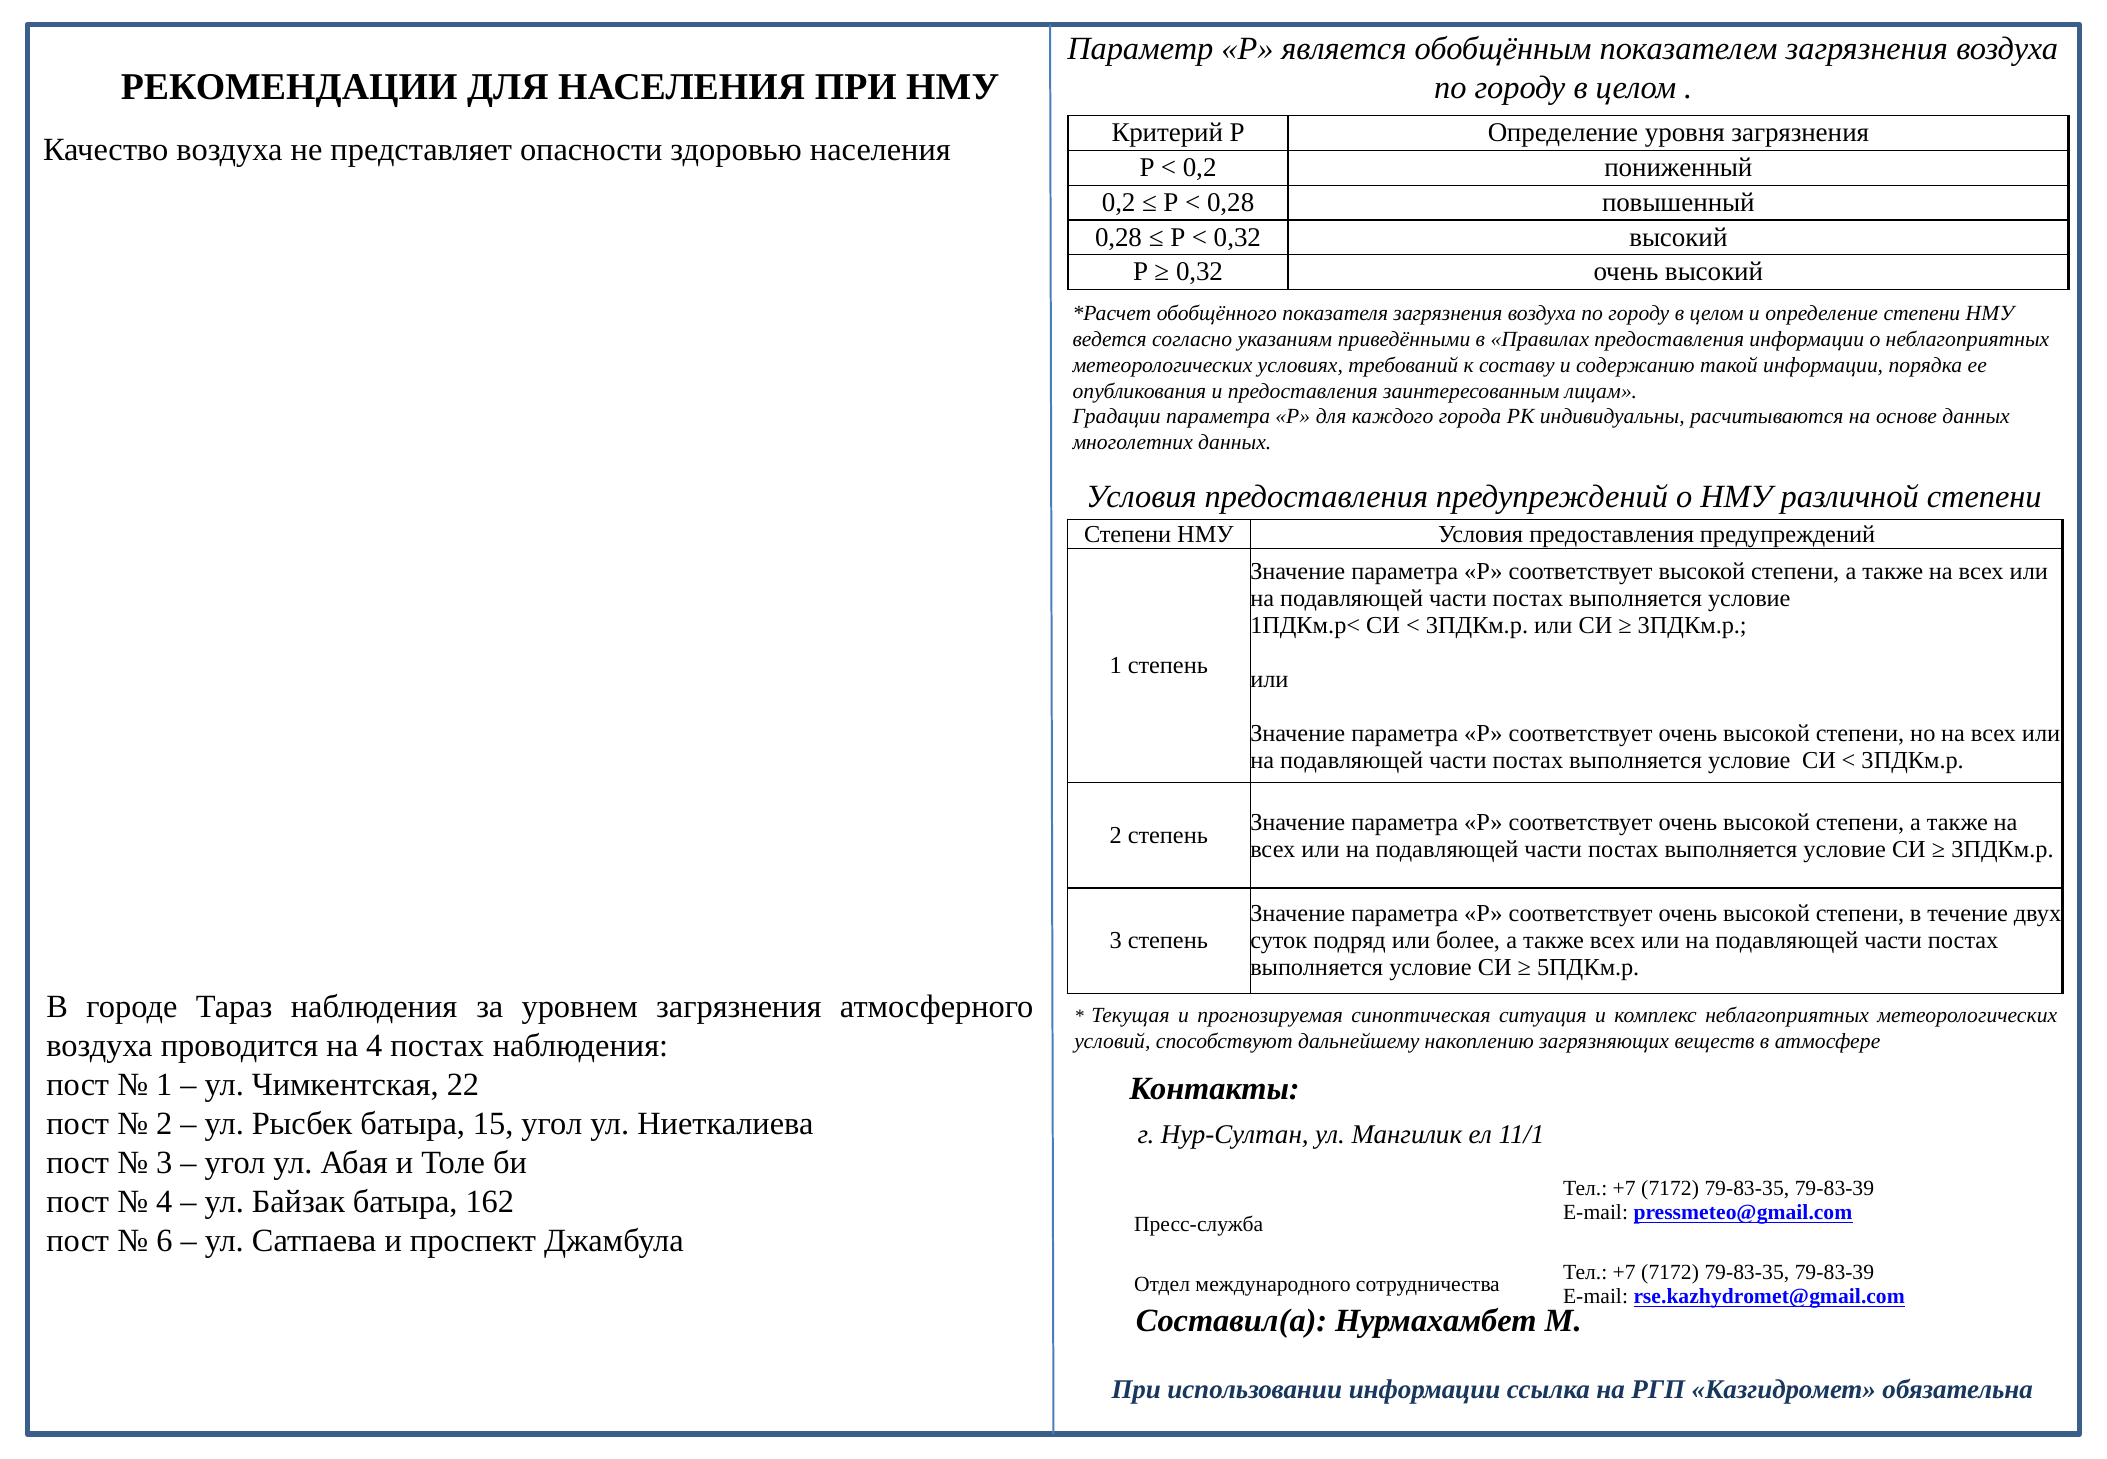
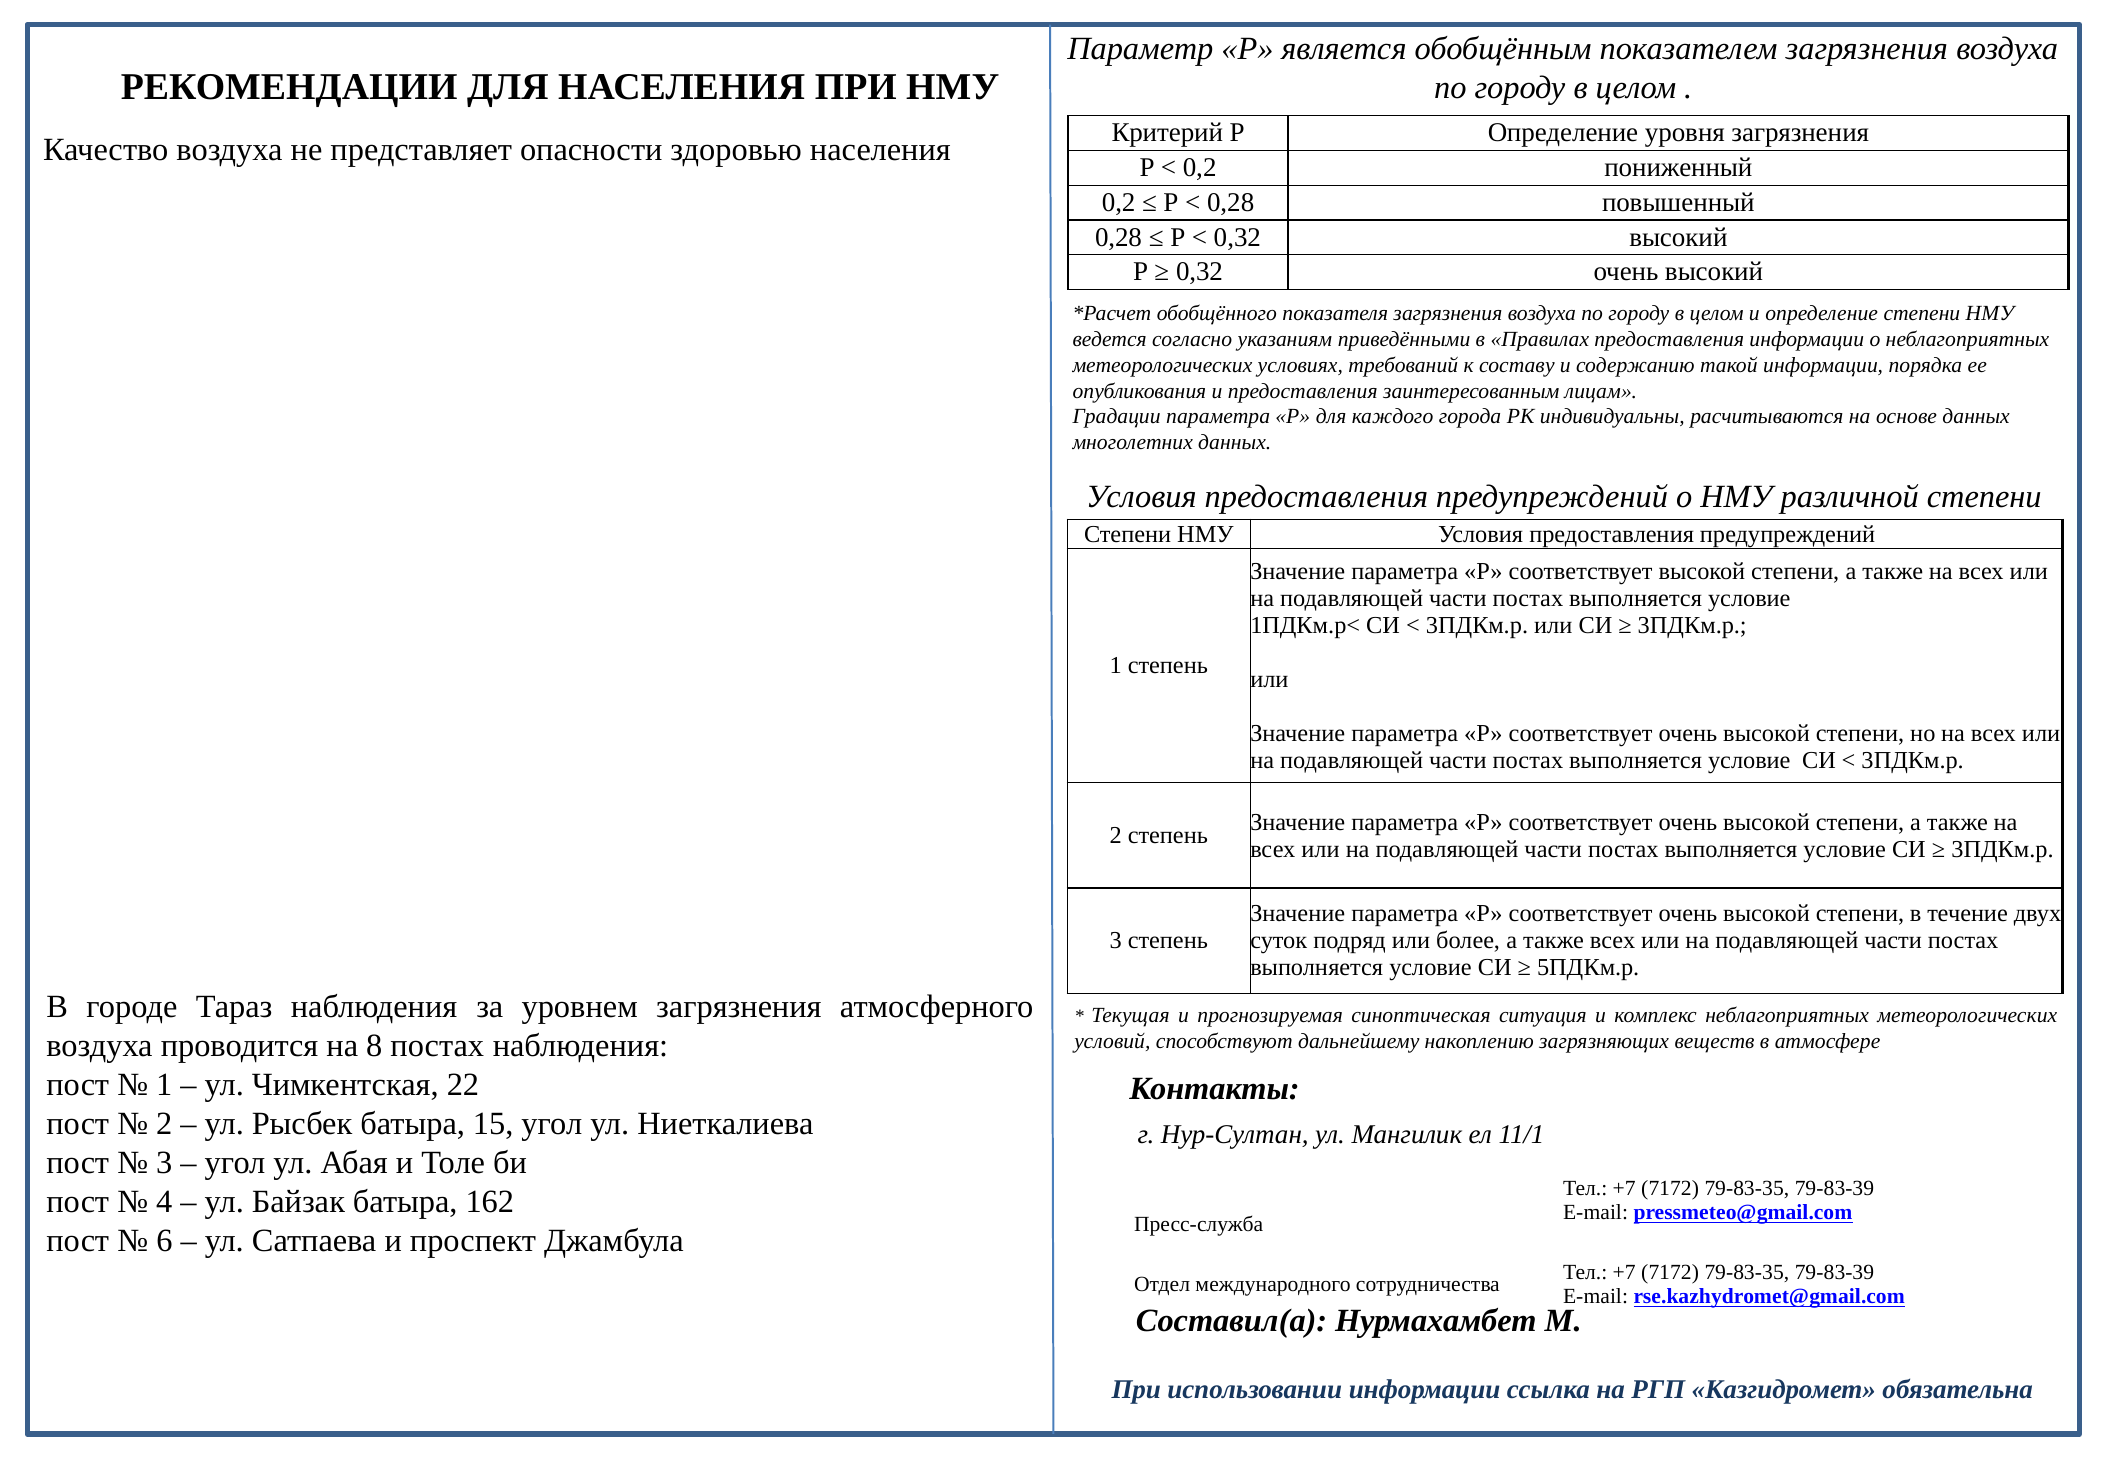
на 4: 4 -> 8 (374, 1046)
